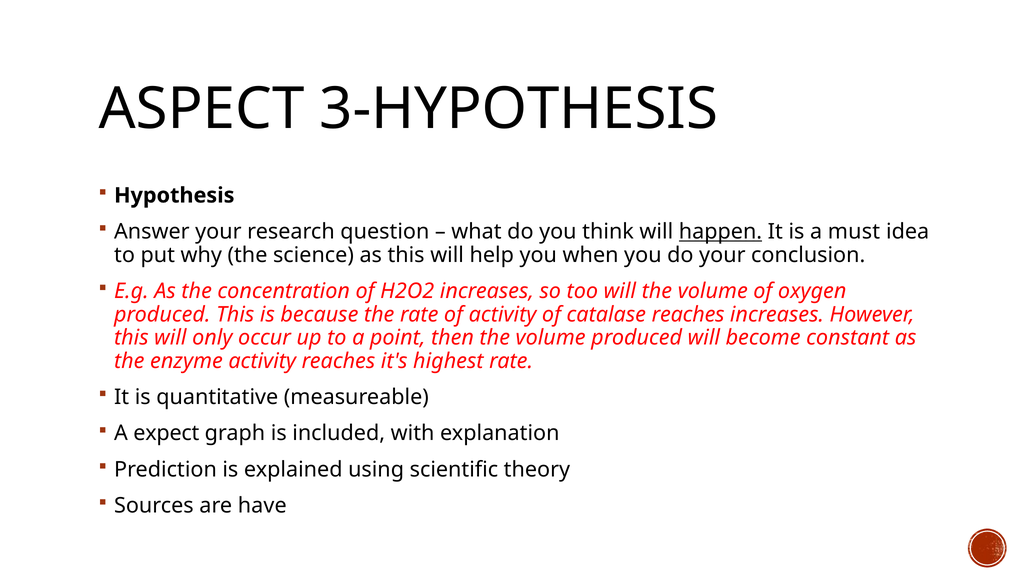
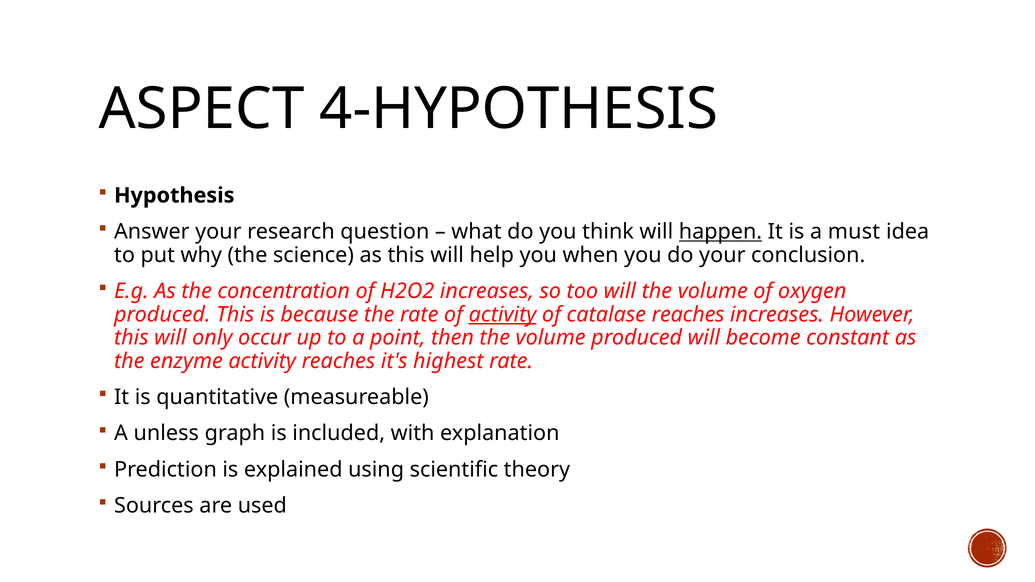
3-HYPOTHESIS: 3-HYPOTHESIS -> 4-HYPOTHESIS (519, 109)
activity underline: none -> present (503, 315)
expect: expect -> unless (166, 434)
have: have -> used (262, 506)
